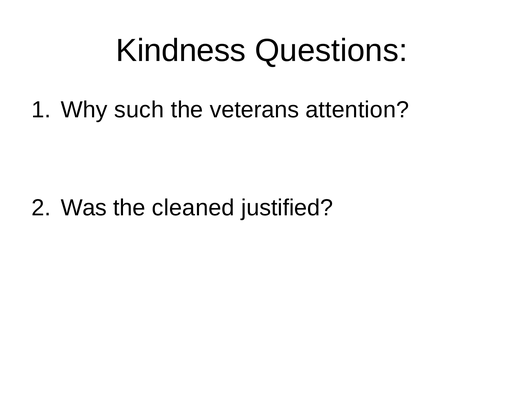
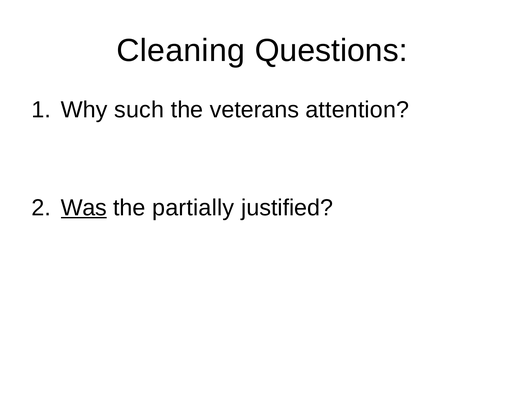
Kindness: Kindness -> Cleaning (181, 51)
Was underline: none -> present (84, 208)
cleaned: cleaned -> partially (193, 208)
